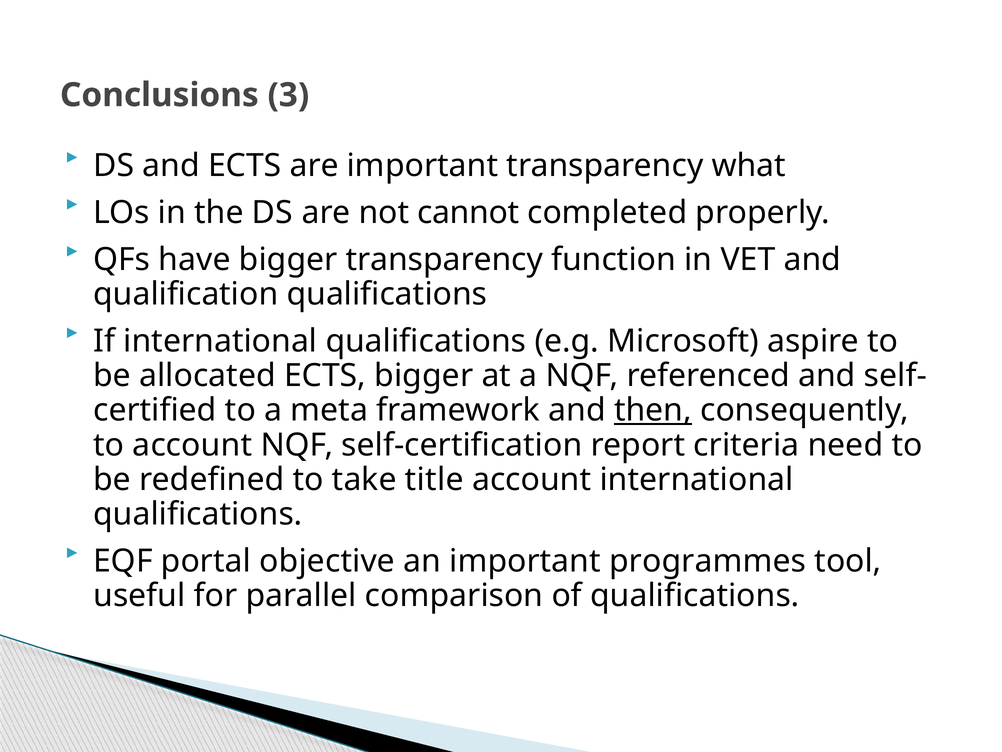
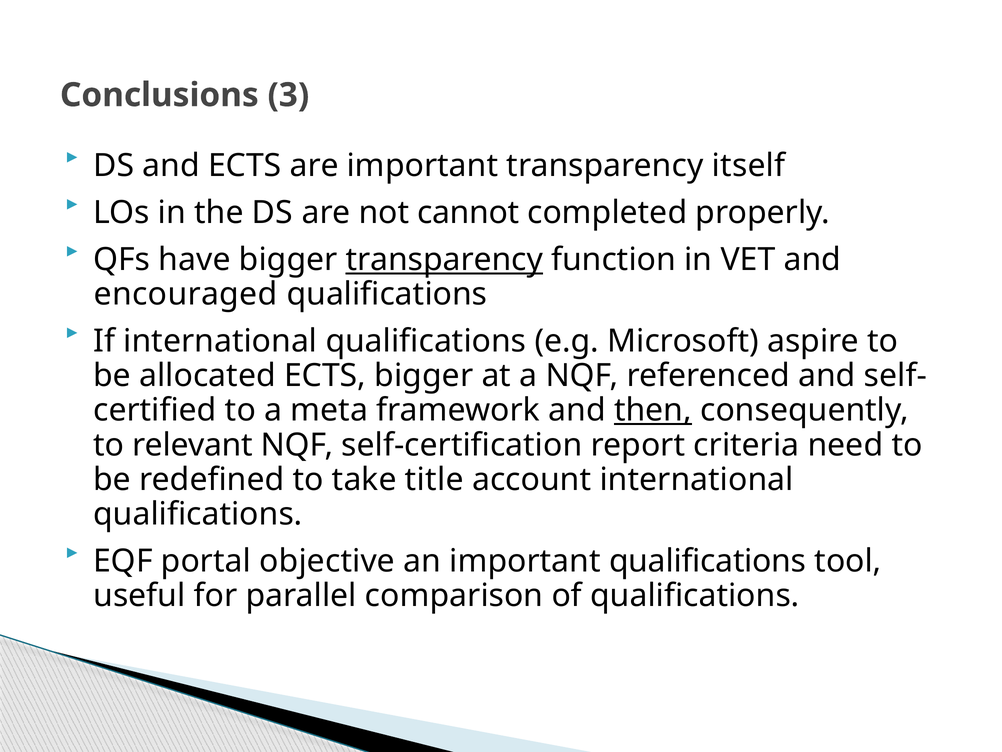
what: what -> itself (749, 165)
transparency underline: none -> present (444, 259)
qualification: qualification -> encouraged (186, 294)
to account: account -> relevant (193, 445)
important programmes: programmes -> qualifications (708, 561)
